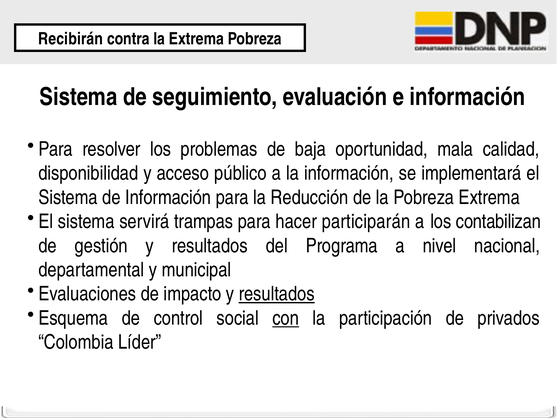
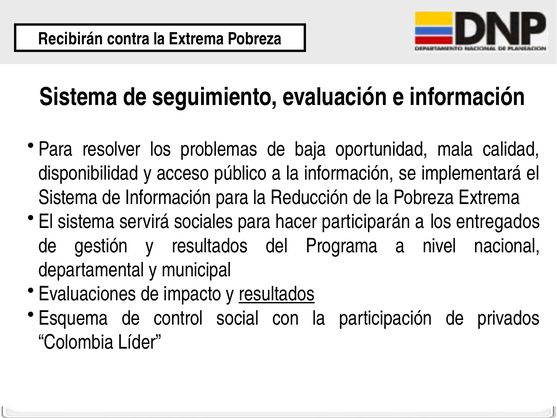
trampas: trampas -> sociales (204, 221)
contabilizan: contabilizan -> entregados (498, 221)
con underline: present -> none (286, 318)
